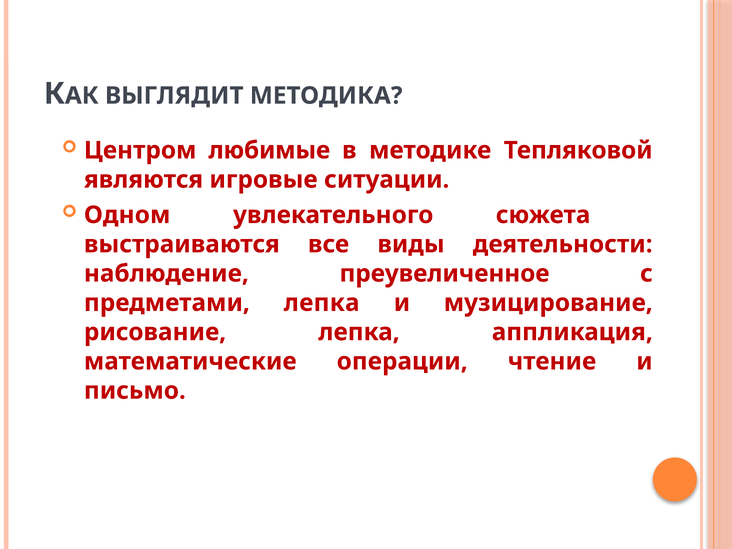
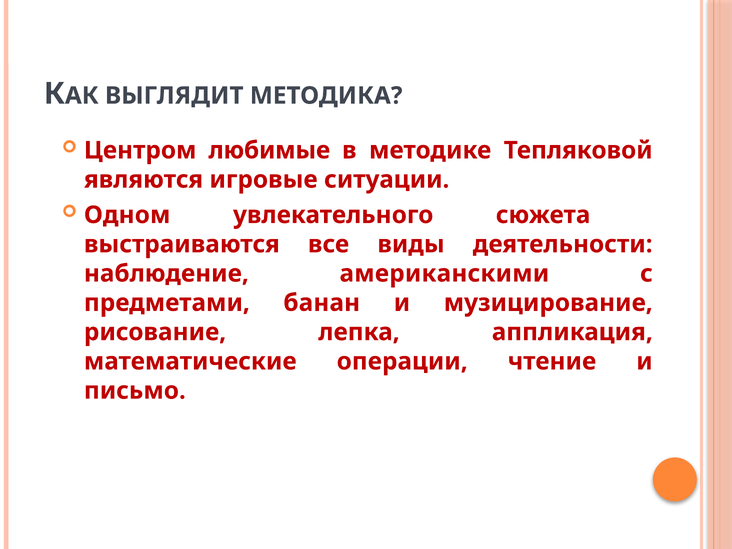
преувеличенное: преувеличенное -> американскими (444, 274)
предметами лепка: лепка -> банан (322, 303)
